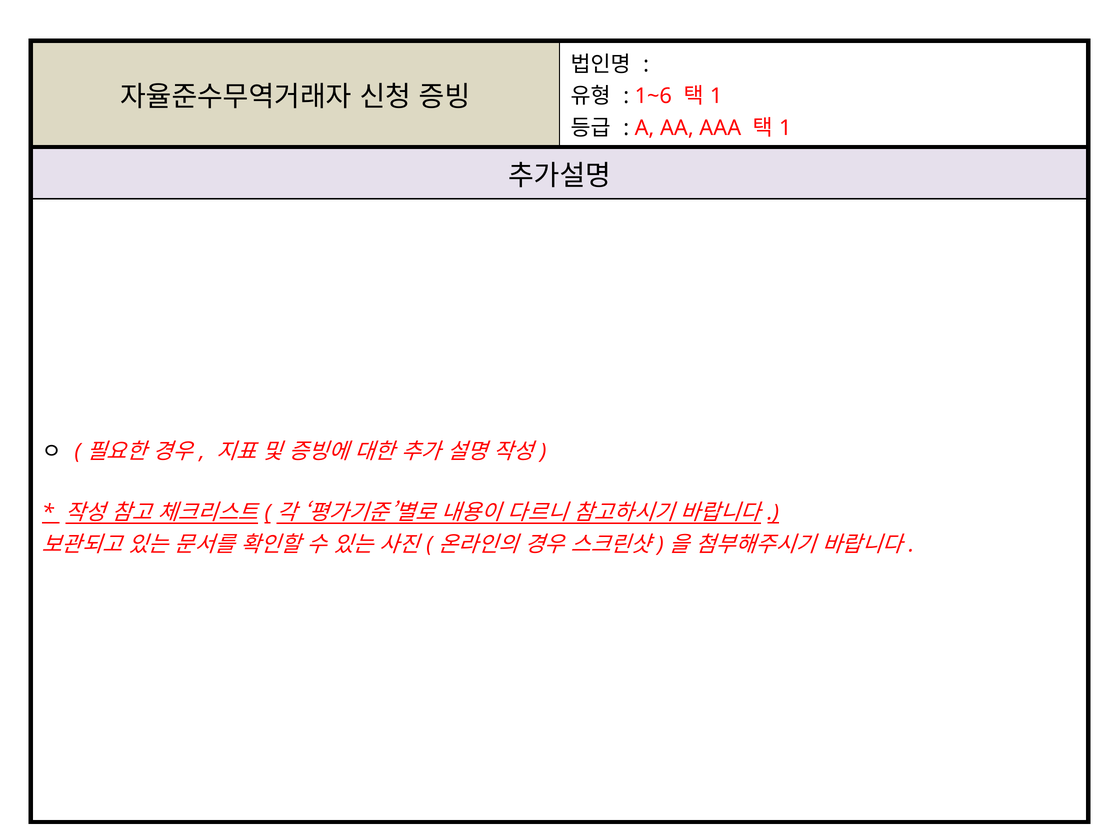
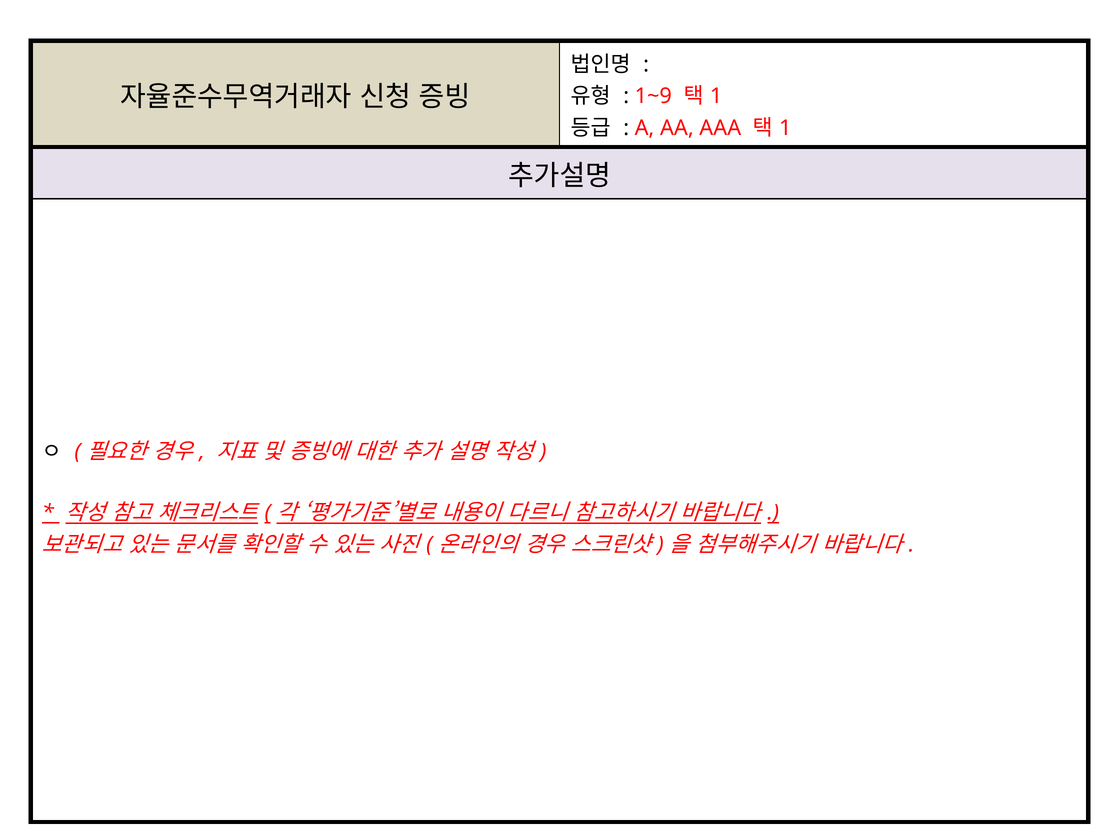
1~6: 1~6 -> 1~9 (653, 96)
